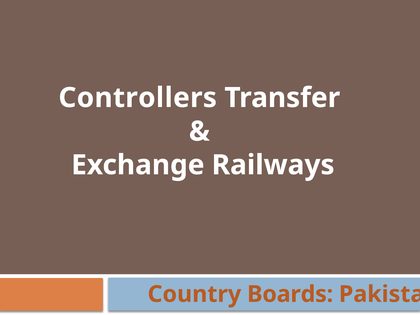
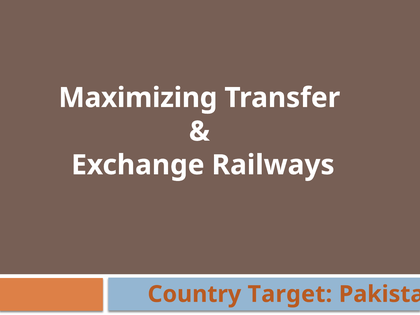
Controllers: Controllers -> Maximizing (138, 98)
Boards: Boards -> Target (290, 294)
